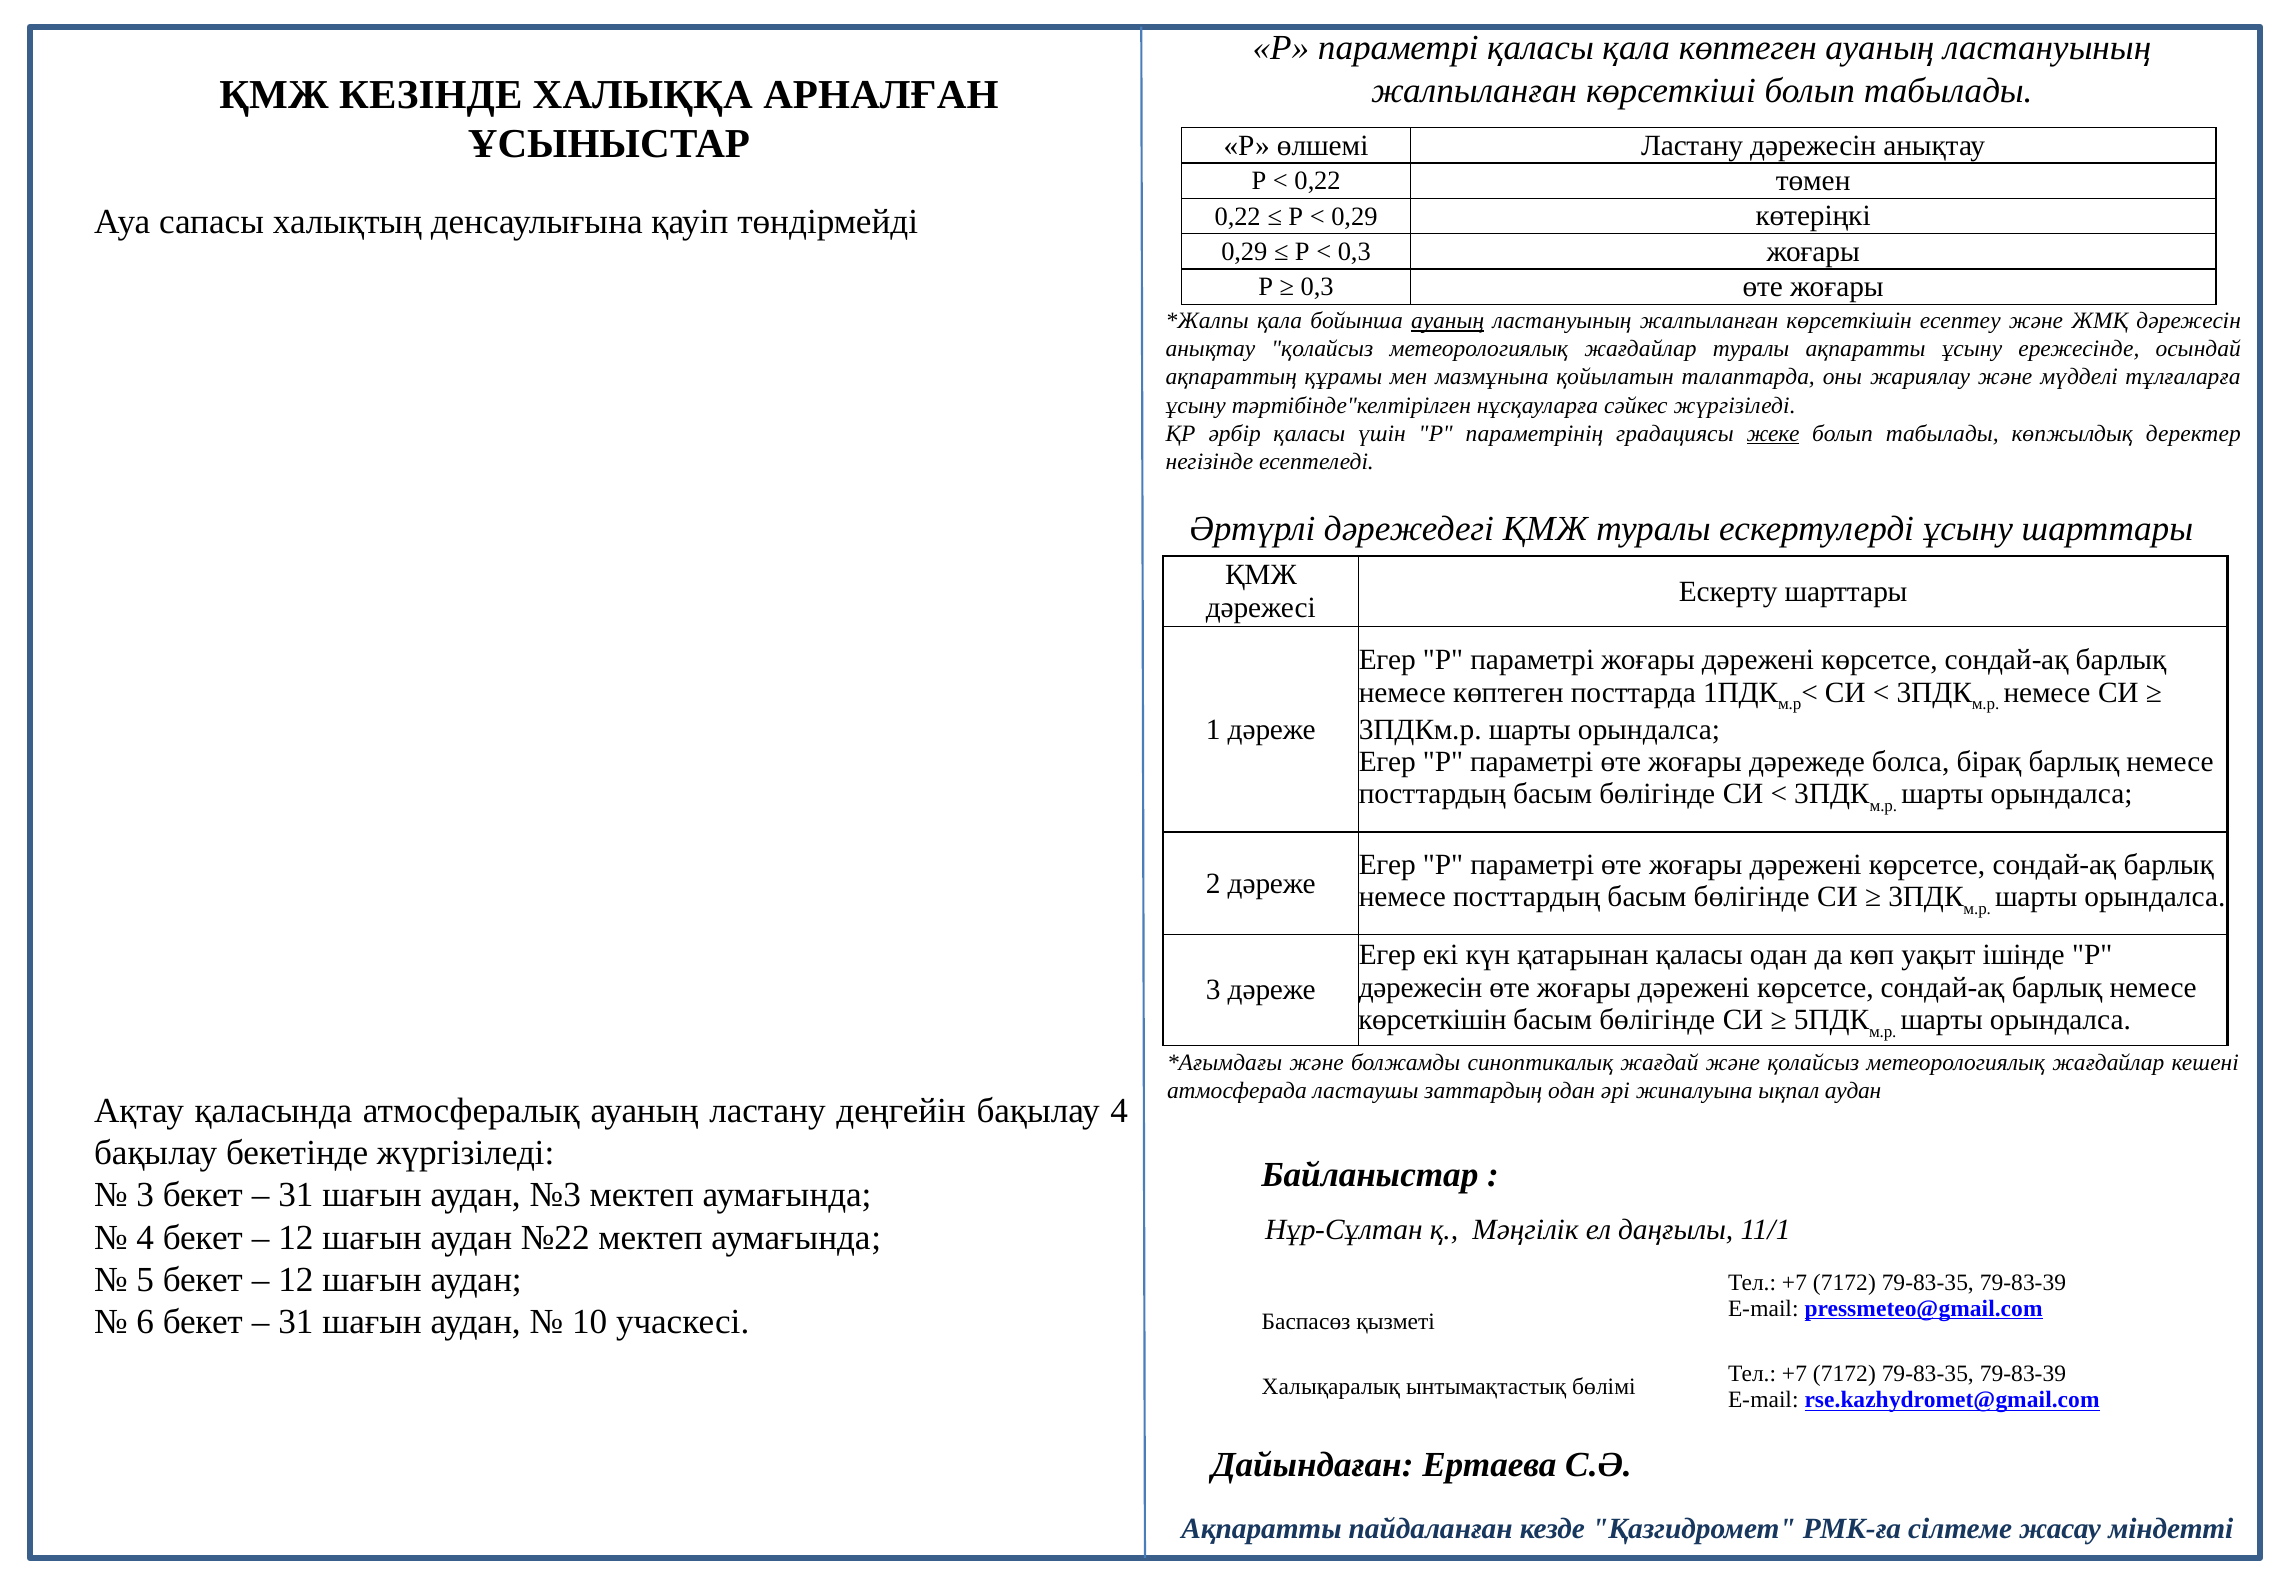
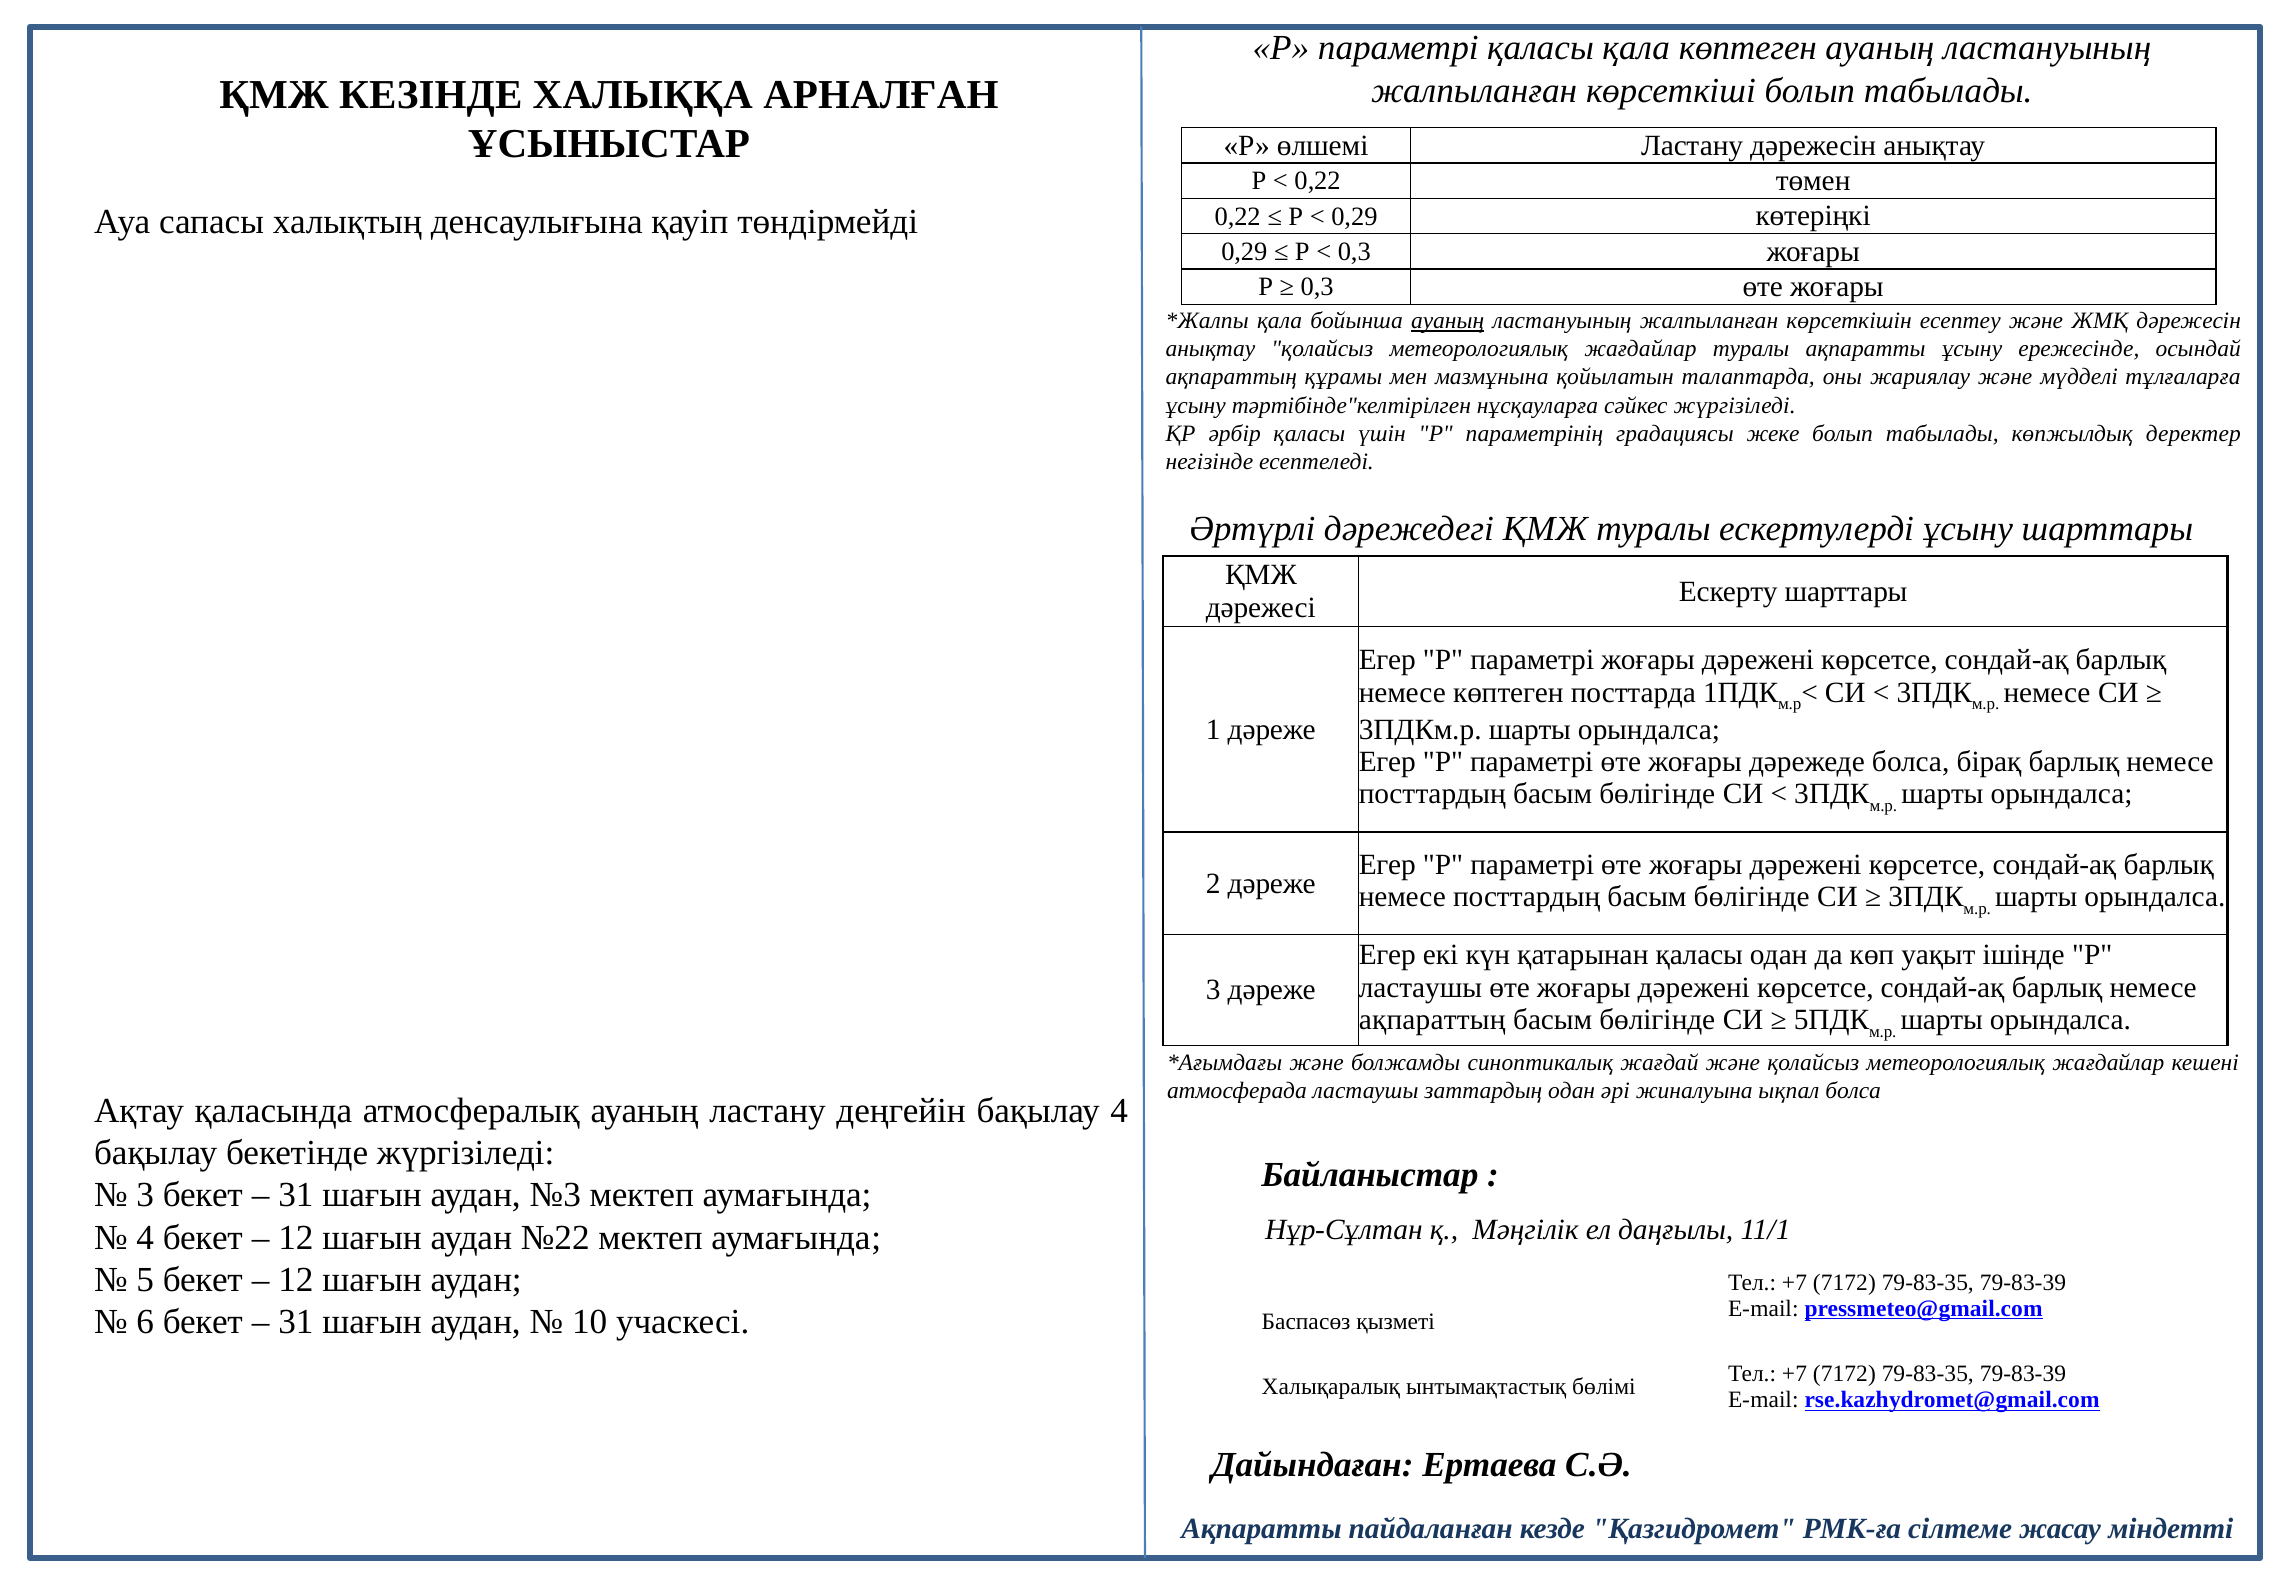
жеке underline: present -> none (1773, 434)
дәрежесін: дәрежесін -> ластаушы (1420, 988)
көрсеткішін: көрсеткішін -> ақпараттың (1432, 1020)
ықпал аудан: аудан -> болса (1853, 1091)
